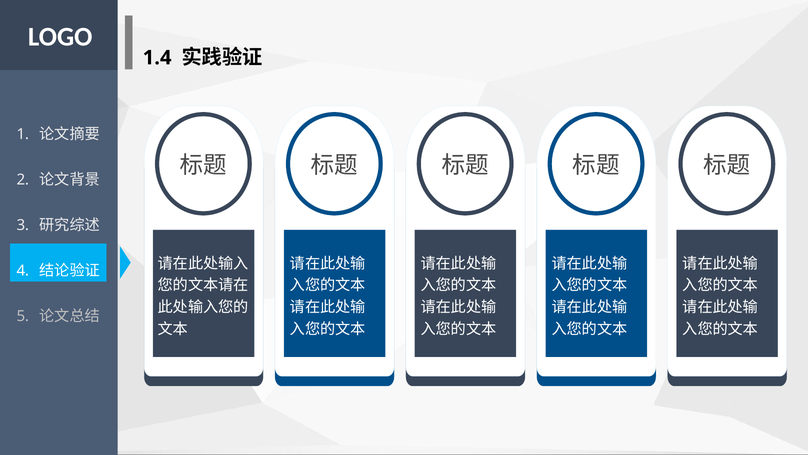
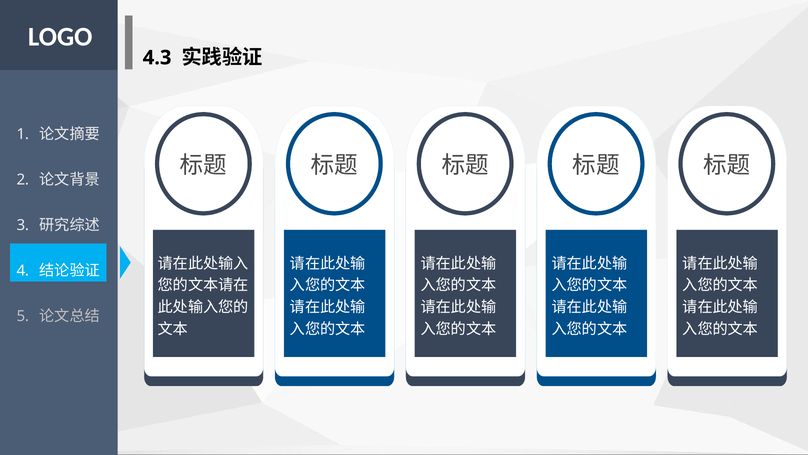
1.4: 1.4 -> 4.3 (157, 58)
